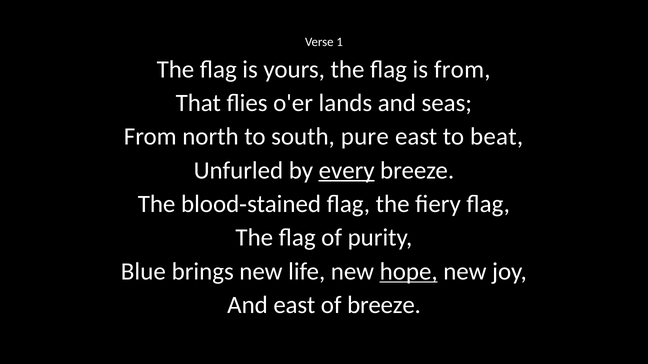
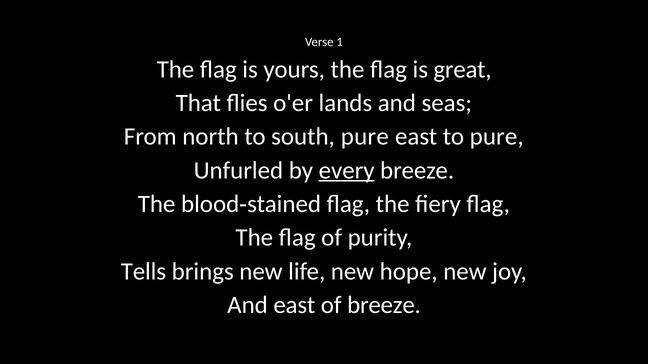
is from: from -> great (462, 69)
to beat: beat -> pure (497, 137)
Blue: Blue -> Tells (143, 272)
hope underline: present -> none (409, 272)
